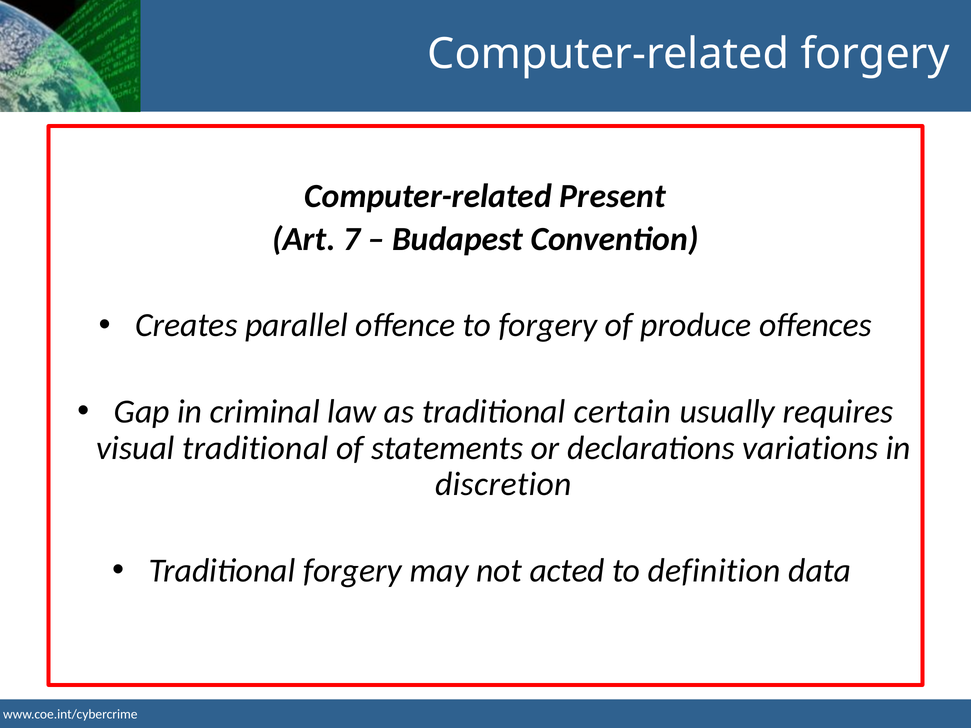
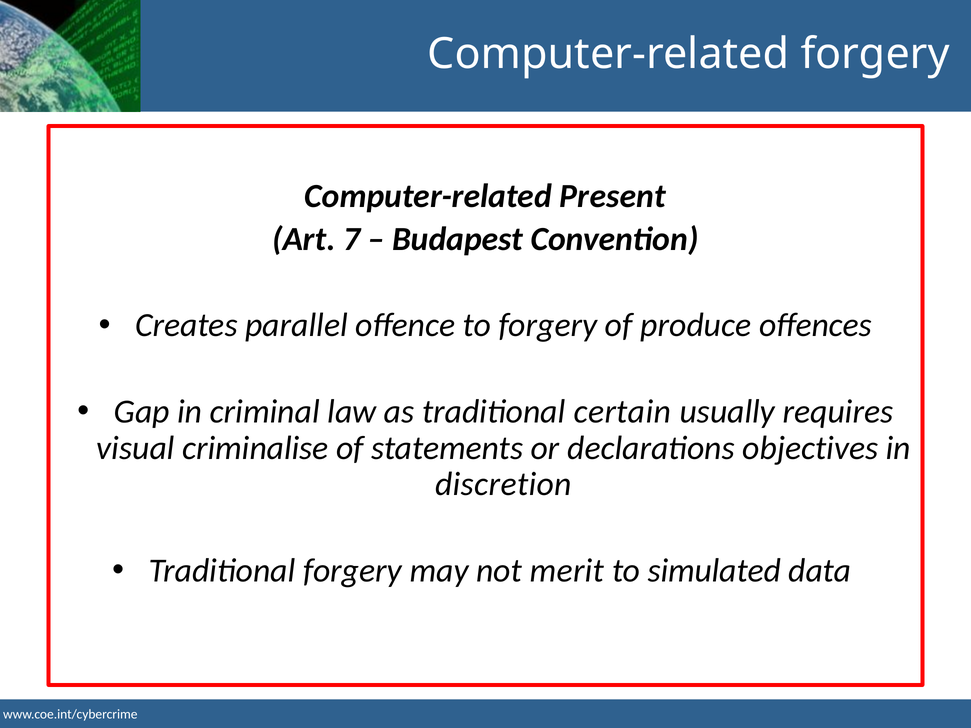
visual traditional: traditional -> criminalise (255, 448)
variations: variations -> objectives (810, 448)
acted: acted -> merit (567, 571)
definition: definition -> simulated (714, 571)
